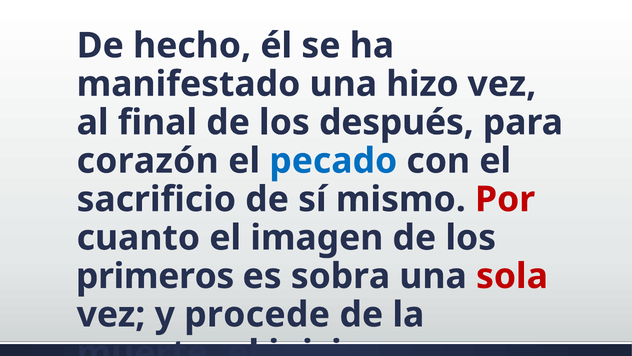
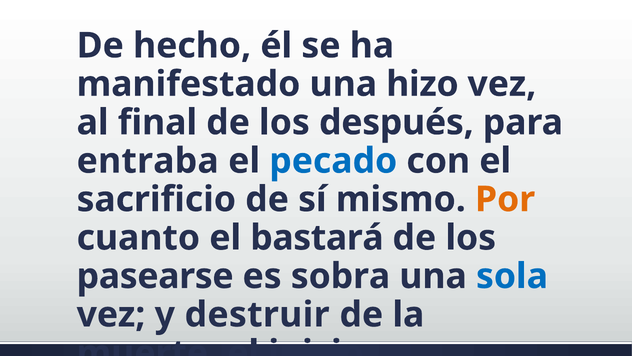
corazón: corazón -> entraba (148, 161)
Por colour: red -> orange (505, 199)
imagen: imagen -> bastará (317, 238)
primeros: primeros -> pasearse (155, 276)
sola colour: red -> blue (512, 276)
procede: procede -> destruir (257, 314)
